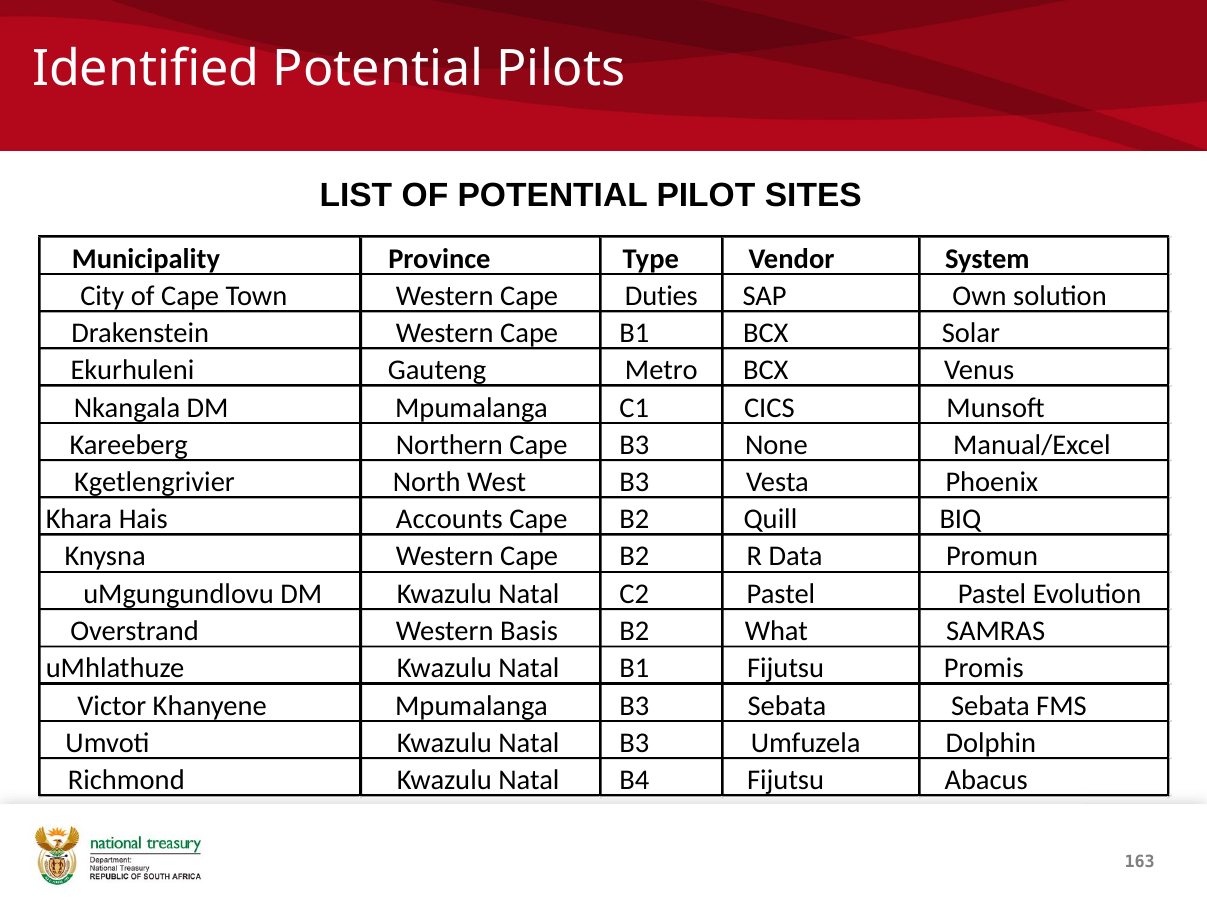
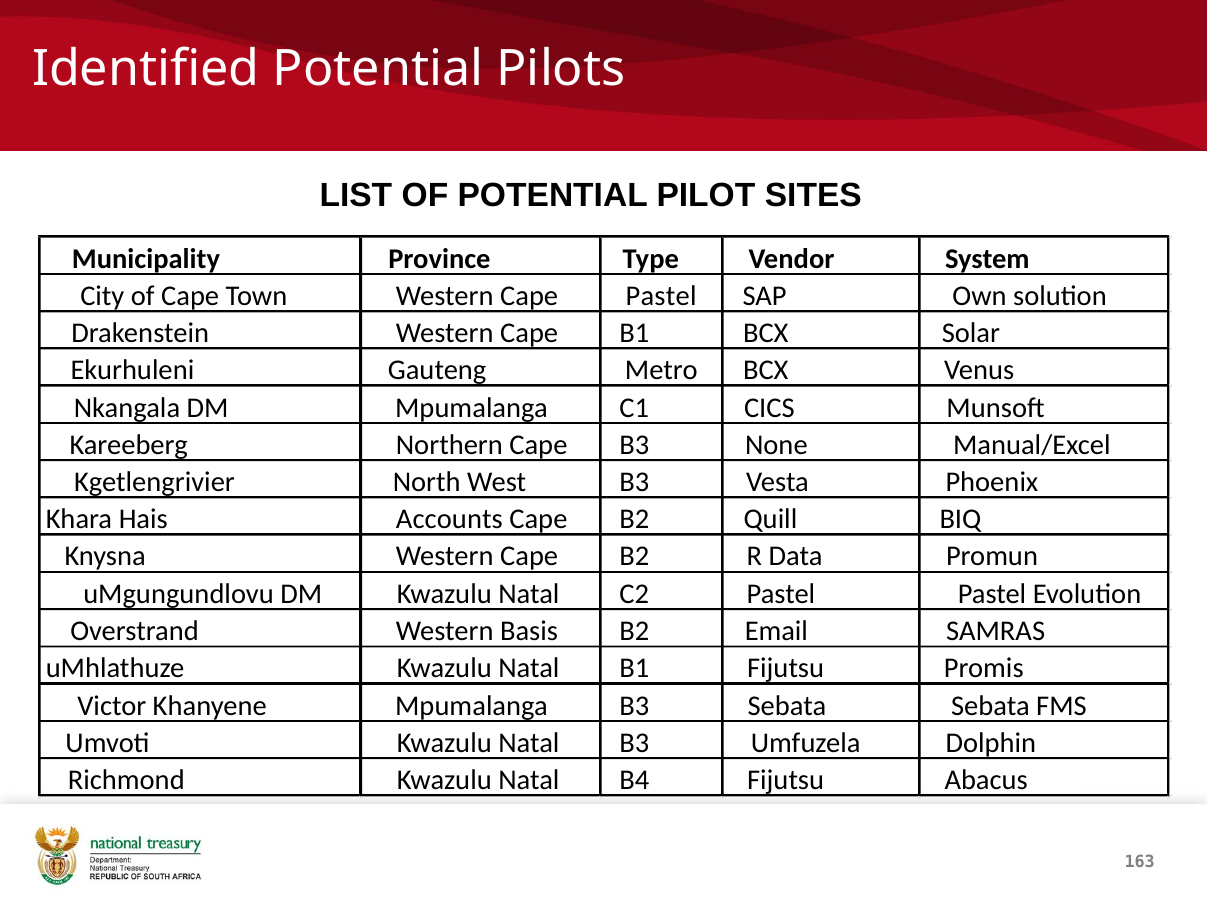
Cape Duties: Duties -> Pastel (661, 296)
What: What -> Email (776, 631)
